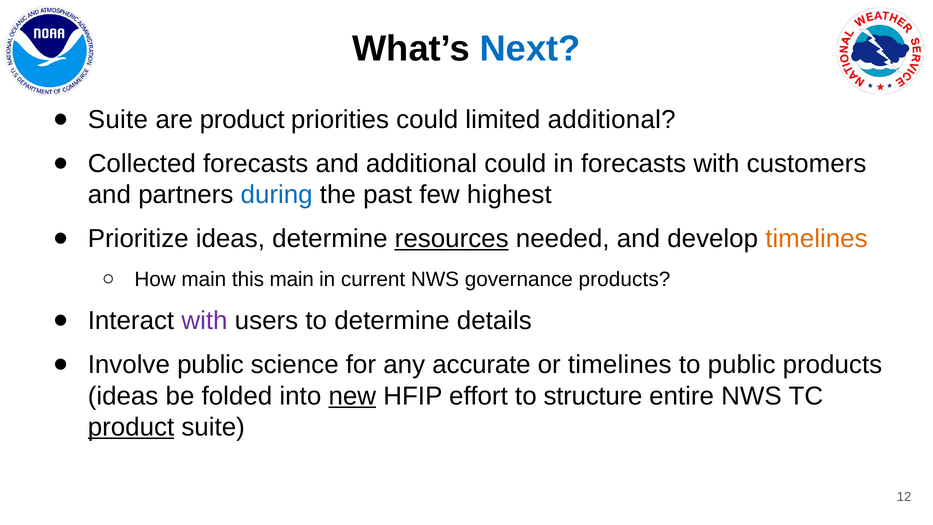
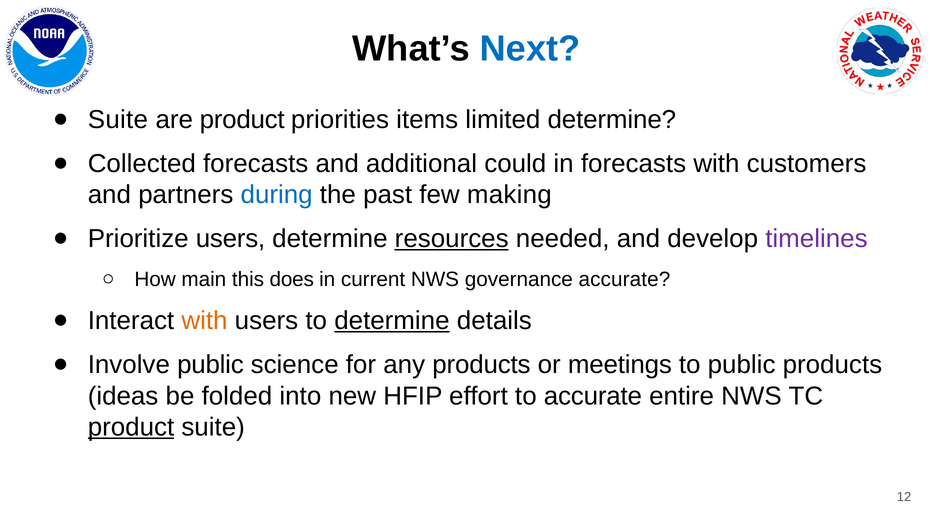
priorities could: could -> items (427, 119)
limited additional: additional -> determine (612, 119)
highest: highest -> making (509, 195)
Prioritize ideas: ideas -> users (230, 239)
timelines colour: orange -> purple (816, 239)
this main: main -> does (292, 279)
governance products: products -> accurate (624, 279)
with colour: purple -> orange (204, 321)
determine underline: none -> present (392, 321)
any accurate: accurate -> products (481, 365)
or timelines: timelines -> meetings (620, 365)
new underline: present -> none (352, 396)
to structure: structure -> accurate (593, 396)
